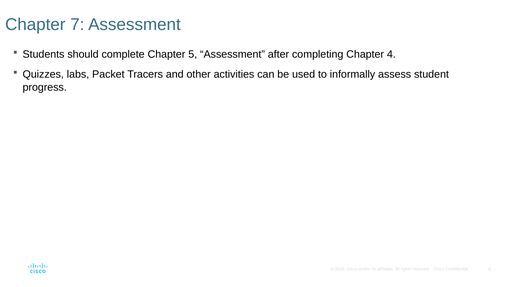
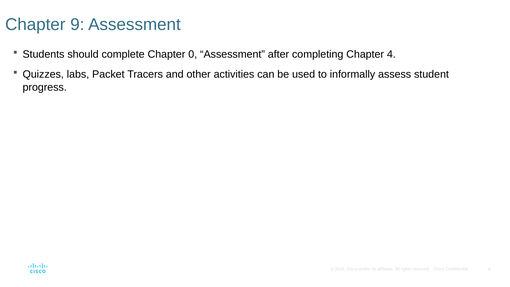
7: 7 -> 9 (77, 25)
5: 5 -> 0 (193, 54)
